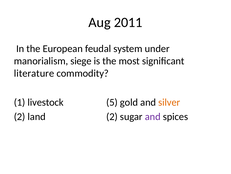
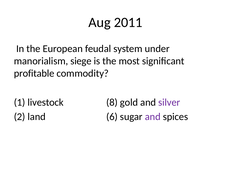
literature: literature -> profitable (34, 73)
5: 5 -> 8 (112, 102)
silver colour: orange -> purple (169, 102)
land 2: 2 -> 6 (112, 116)
